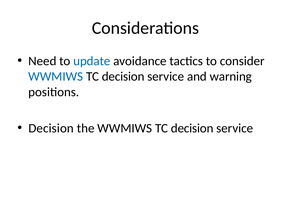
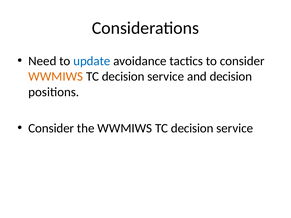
WWMIWS colour: blue -> orange (56, 77)
and warning: warning -> decision (231, 77)
Decision: Decision -> Consider (51, 128)
